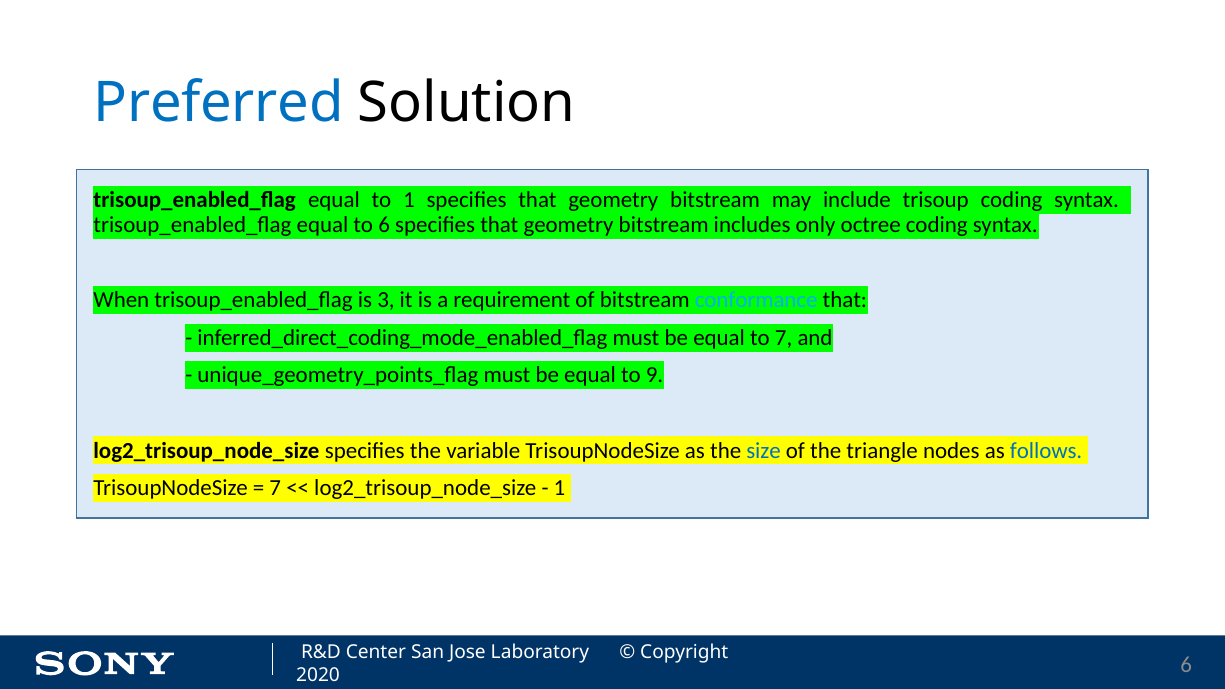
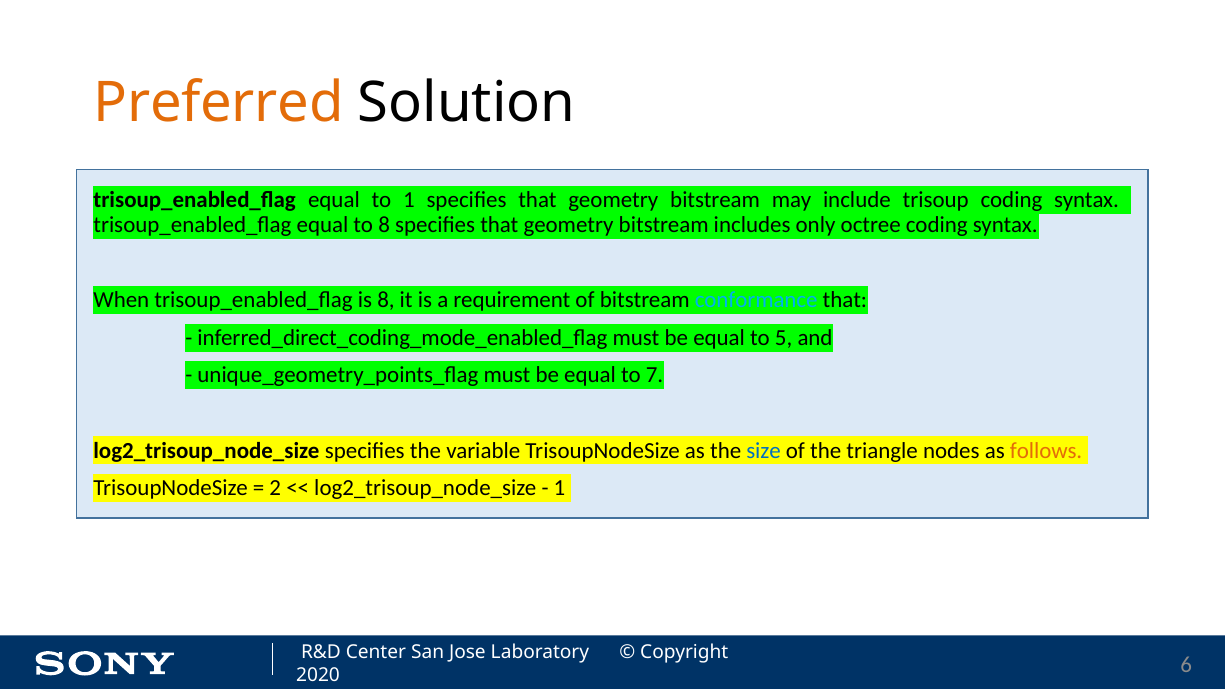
Preferred colour: blue -> orange (219, 103)
to 6: 6 -> 8 (384, 225)
is 3: 3 -> 8 (386, 300)
to 7: 7 -> 5 (784, 338)
9: 9 -> 7 (655, 375)
follows colour: blue -> orange (1046, 451)
7: 7 -> 2 (275, 488)
